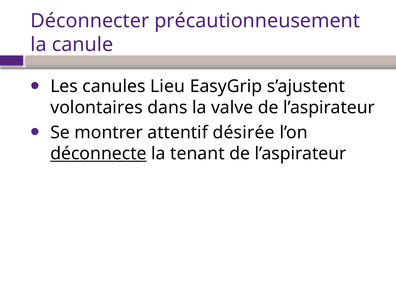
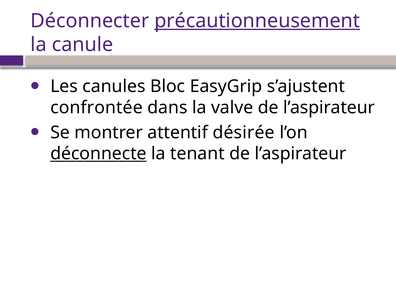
précautionneusement underline: none -> present (257, 21)
Lieu: Lieu -> Bloc (168, 86)
volontaires: volontaires -> confrontée (96, 108)
